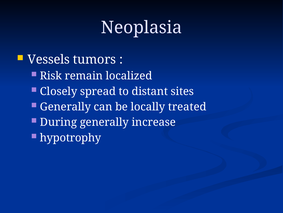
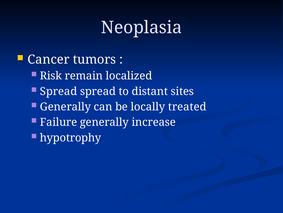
Vessels: Vessels -> Cancer (49, 59)
Closely: Closely -> Spread (59, 91)
During: During -> Failure (59, 122)
